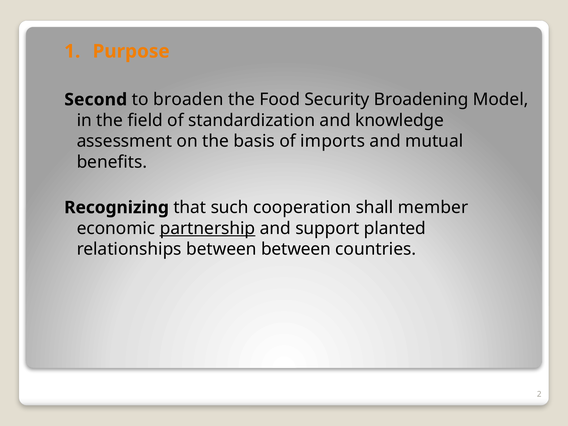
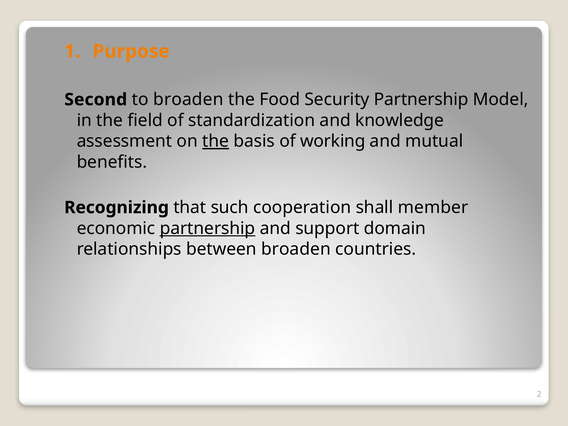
Security Broadening: Broadening -> Partnership (421, 100)
the underline: none -> present (216, 141)
imports: imports -> working (333, 141)
planted: planted -> domain (395, 228)
between between: between -> broaden (296, 249)
